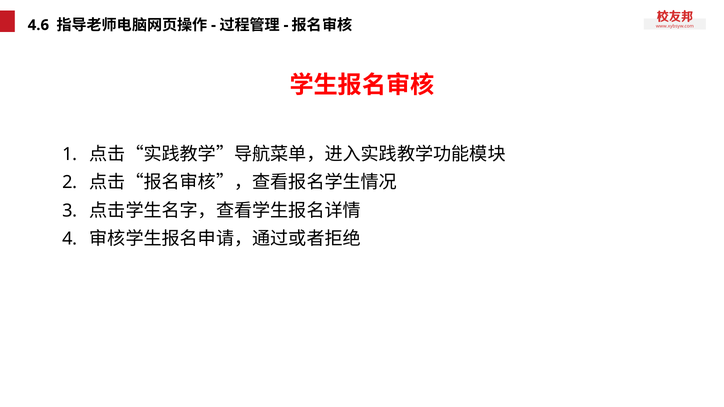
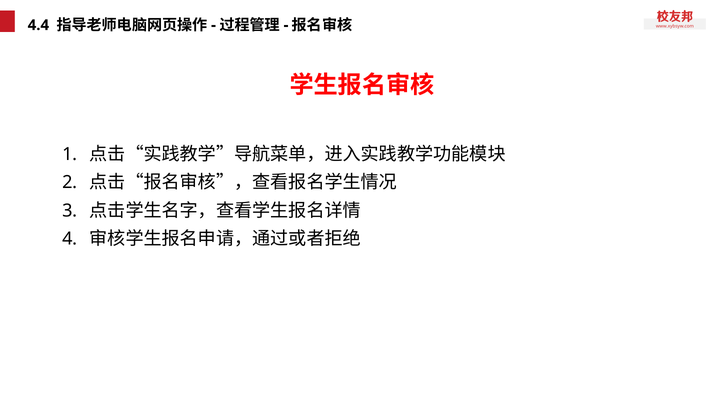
4.6: 4.6 -> 4.4 (38, 25)
